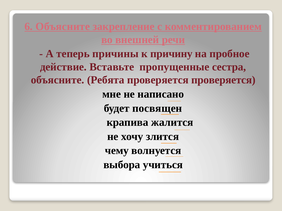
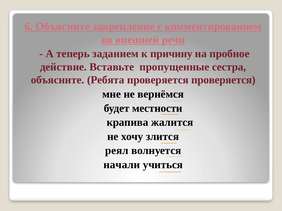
причины: причины -> заданием (115, 54)
написано: написано -> вернёмся (161, 94)
посвящен: посвящен -> местности (157, 108)
чему: чему -> реял (117, 151)
выбора: выбора -> начали (122, 165)
